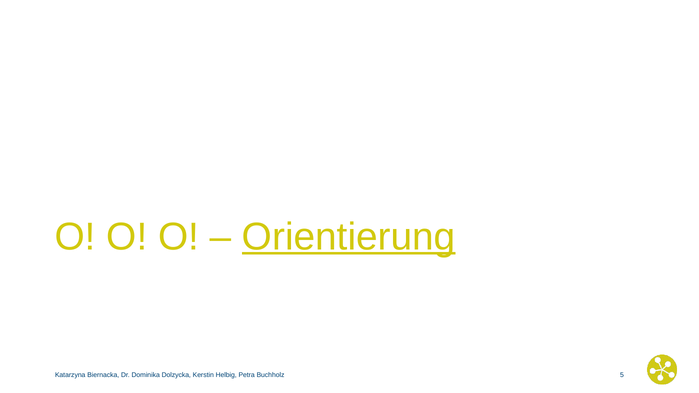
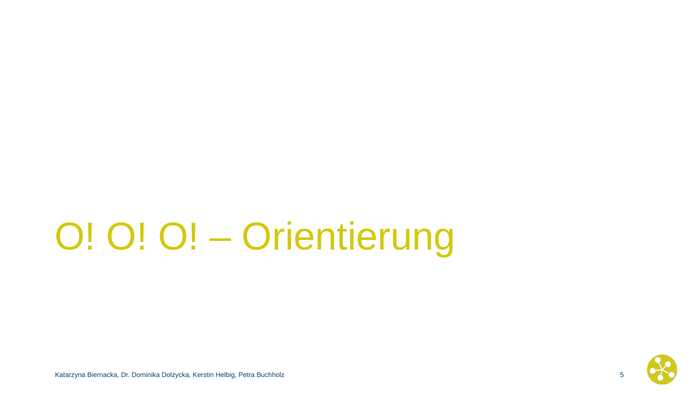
Orientierung underline: present -> none (349, 237)
